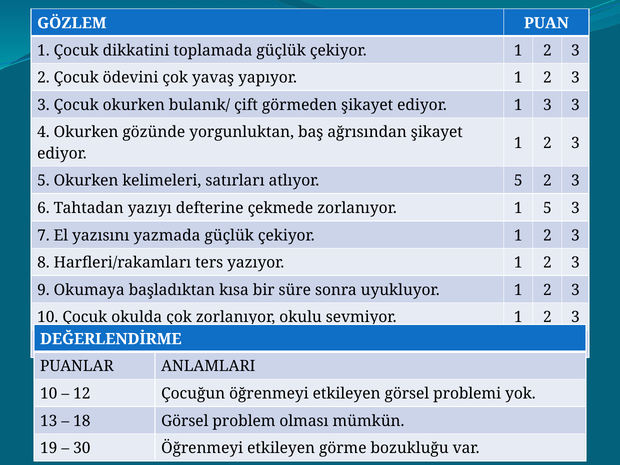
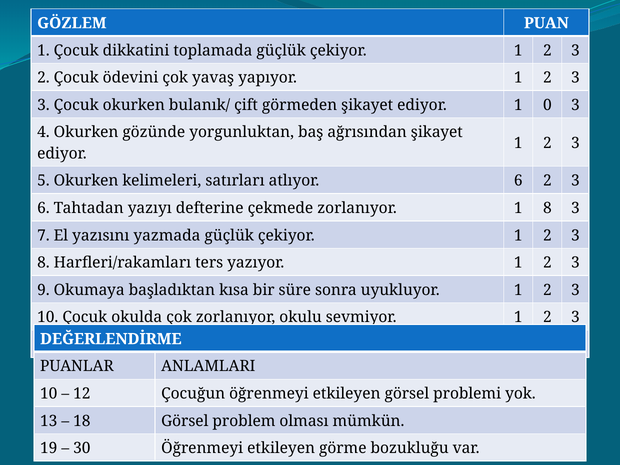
1 3: 3 -> 0 (547, 105)
atlıyor 5: 5 -> 6 (518, 181)
1 5: 5 -> 8 (547, 208)
